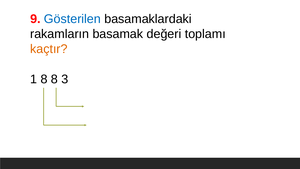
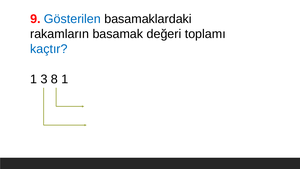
kaçtır colour: orange -> blue (49, 49)
1 8: 8 -> 3 (44, 79)
8 3: 3 -> 1 (65, 79)
